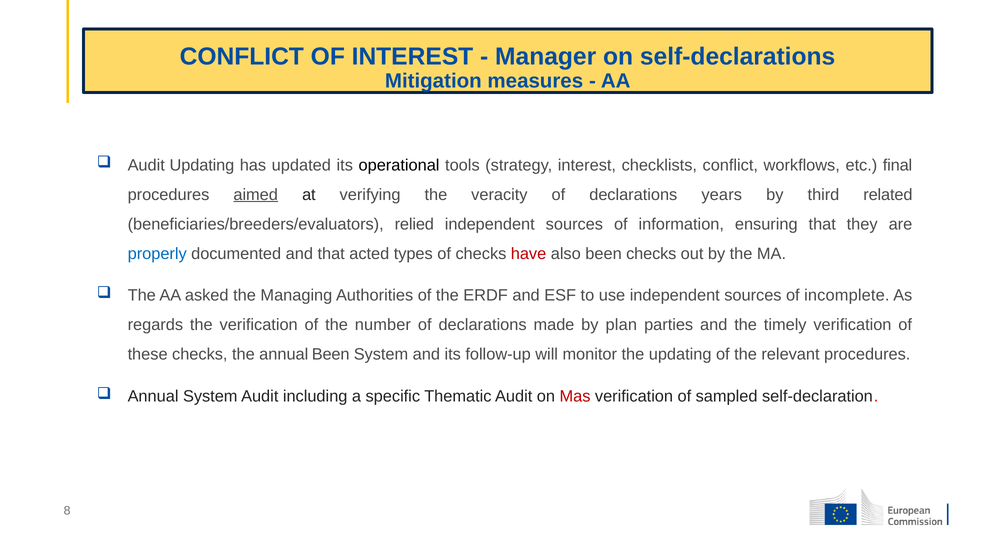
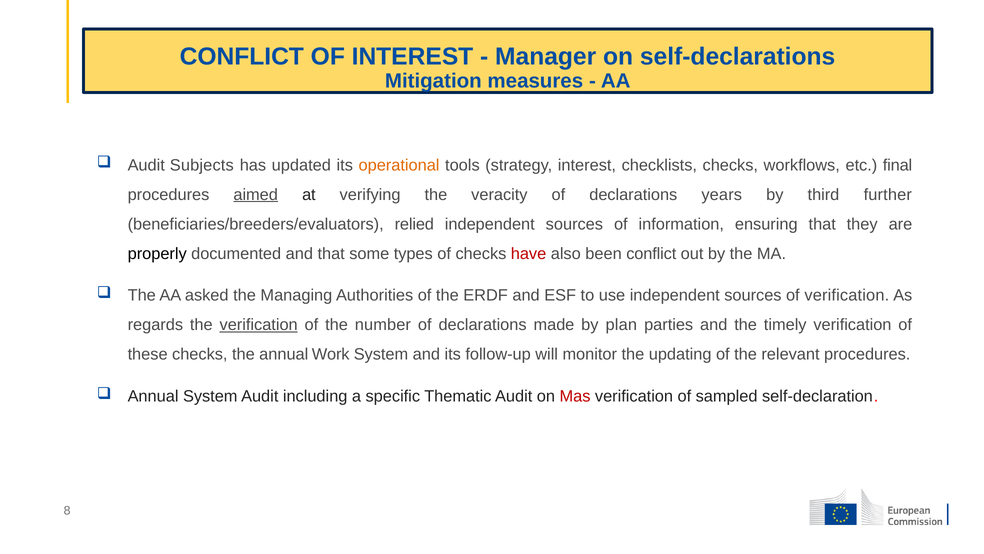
Audit Updating: Updating -> Subjects (202, 165)
operational colour: black -> orange (399, 165)
checklists conflict: conflict -> checks (730, 165)
related: related -> further (888, 194)
properly colour: blue -> black (157, 253)
acted: acted -> some (369, 253)
been checks: checks -> conflict (651, 253)
of incomplete: incomplete -> verification (847, 295)
verification underline: none -> present (259, 325)
annual Been: Been -> Work (331, 354)
